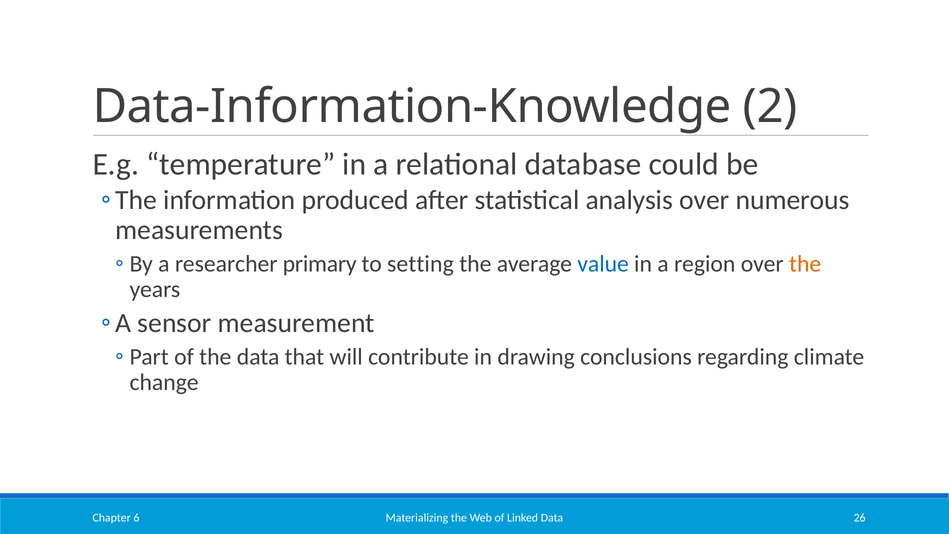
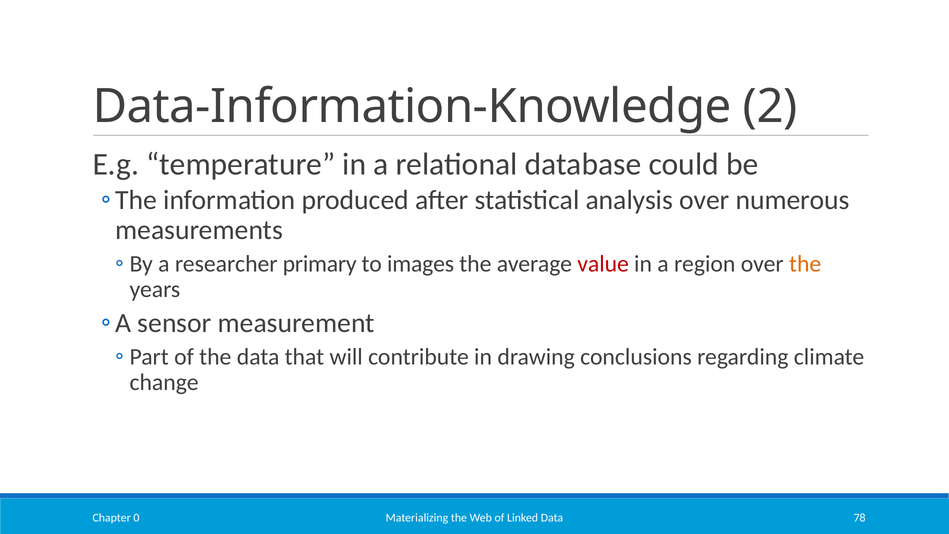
setting: setting -> images (421, 264)
value colour: blue -> red (603, 264)
26: 26 -> 78 (860, 518)
6: 6 -> 0 (136, 518)
